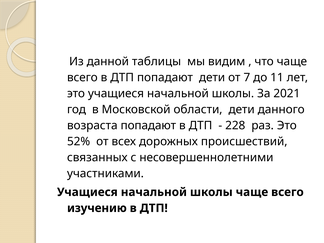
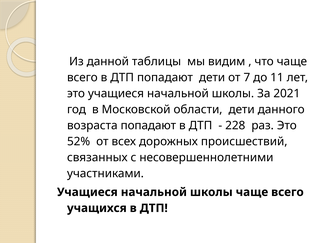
изучению: изучению -> учащихся (97, 208)
